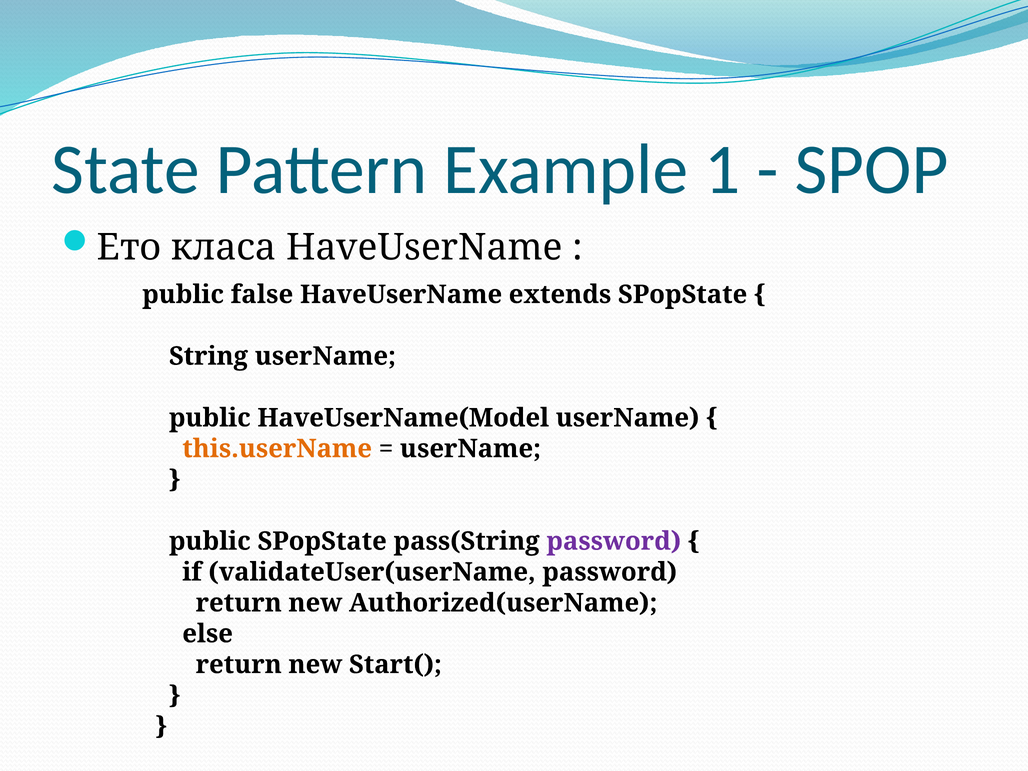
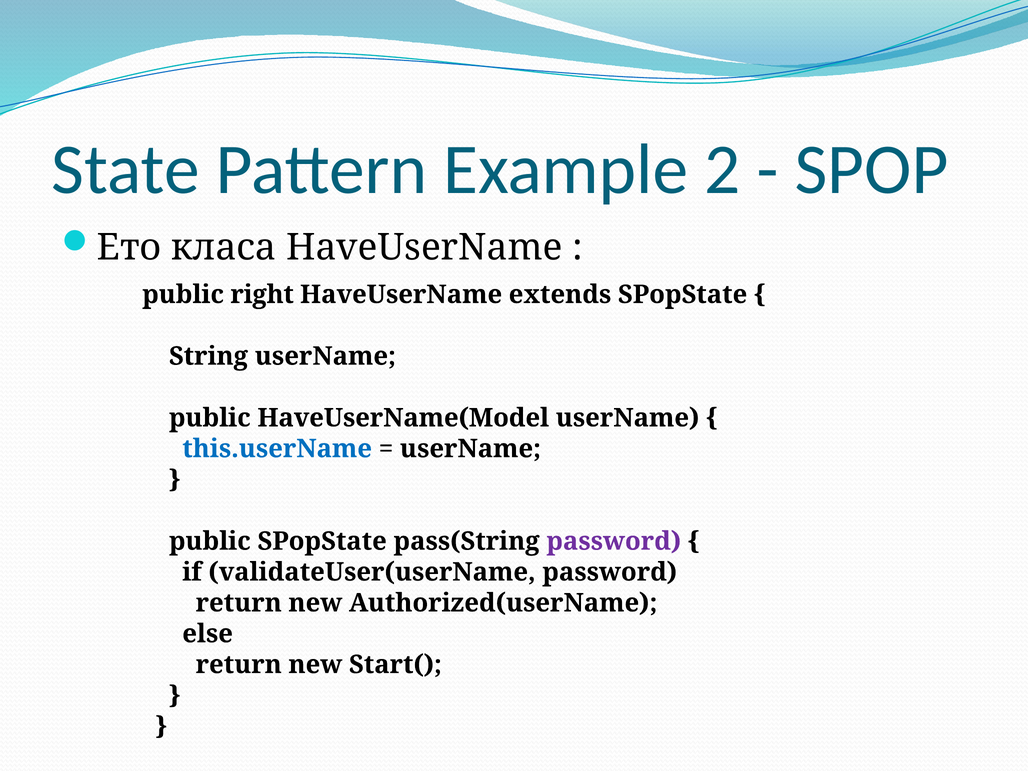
1: 1 -> 2 (722, 170)
false: false -> right (262, 295)
this.userName colour: orange -> blue (277, 449)
